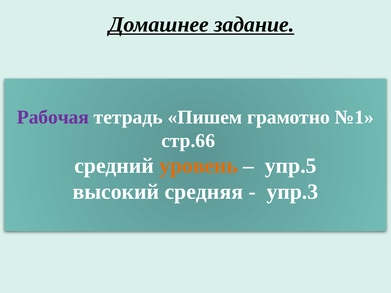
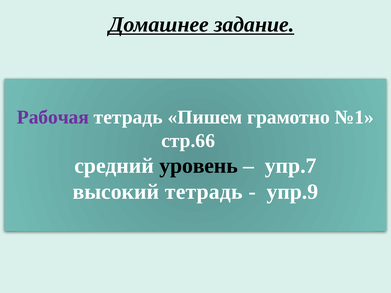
уровень colour: orange -> black (199, 166)
упр.5: упр.5 -> упр.7 (291, 166)
высокий средняя: средняя -> тетрадь (204, 192)
упр.3: упр.3 -> упр.9 (292, 192)
